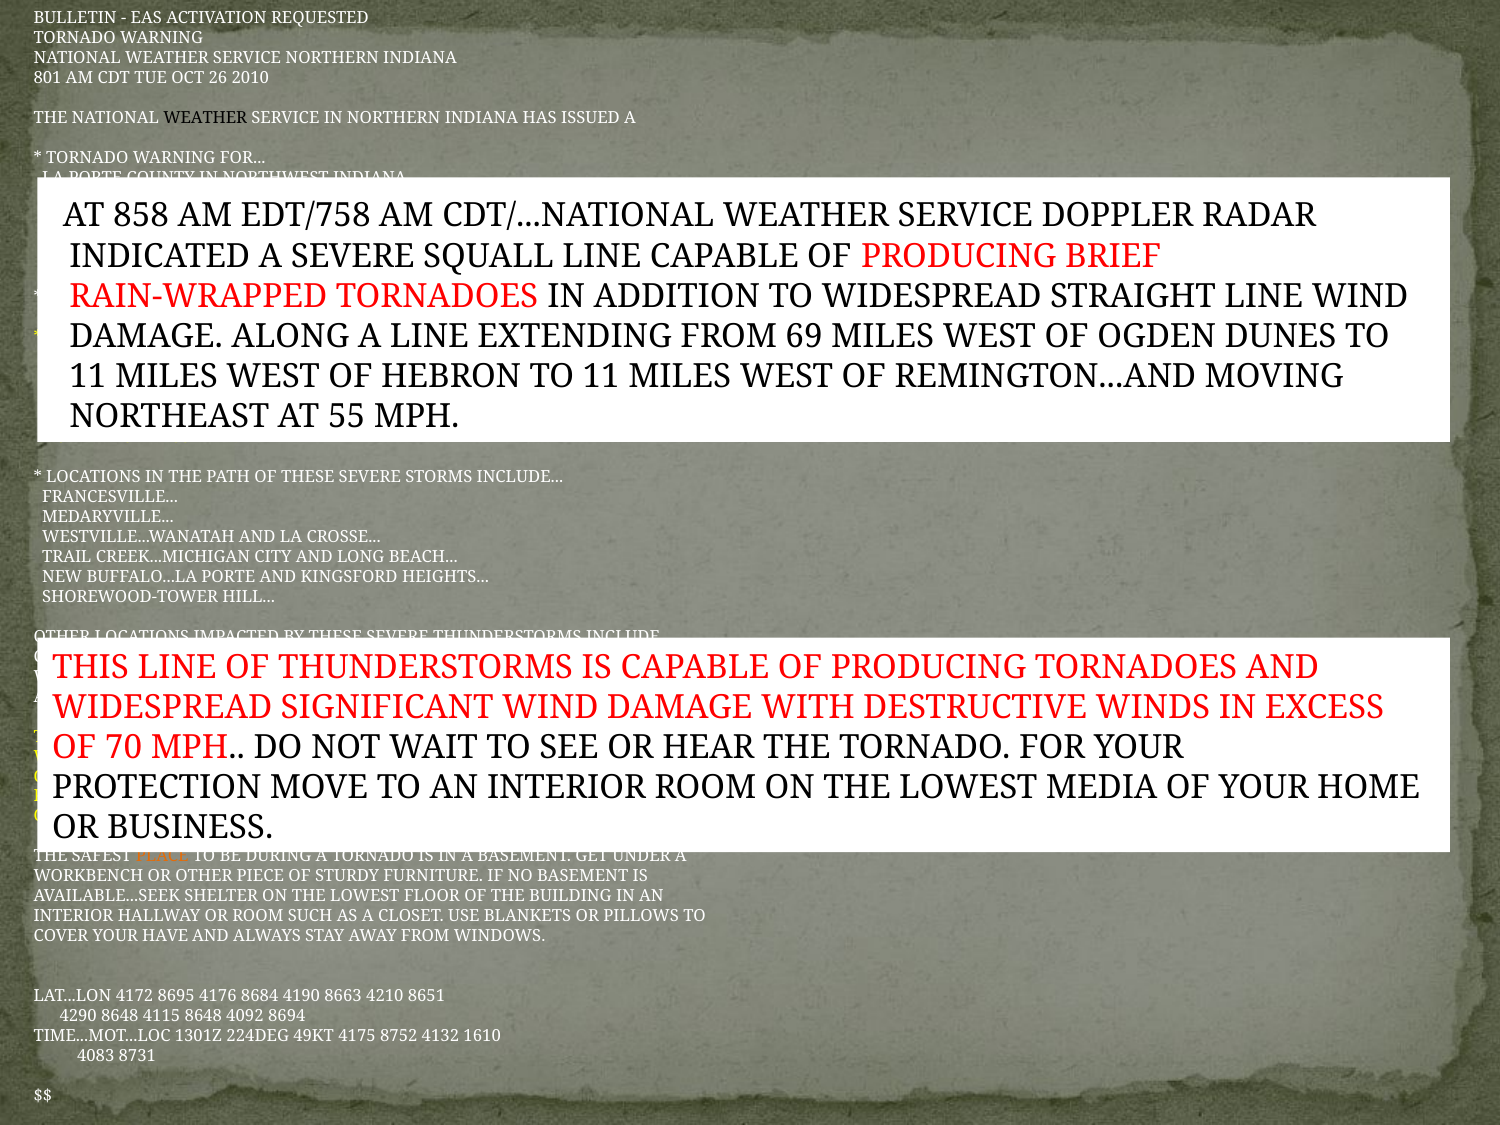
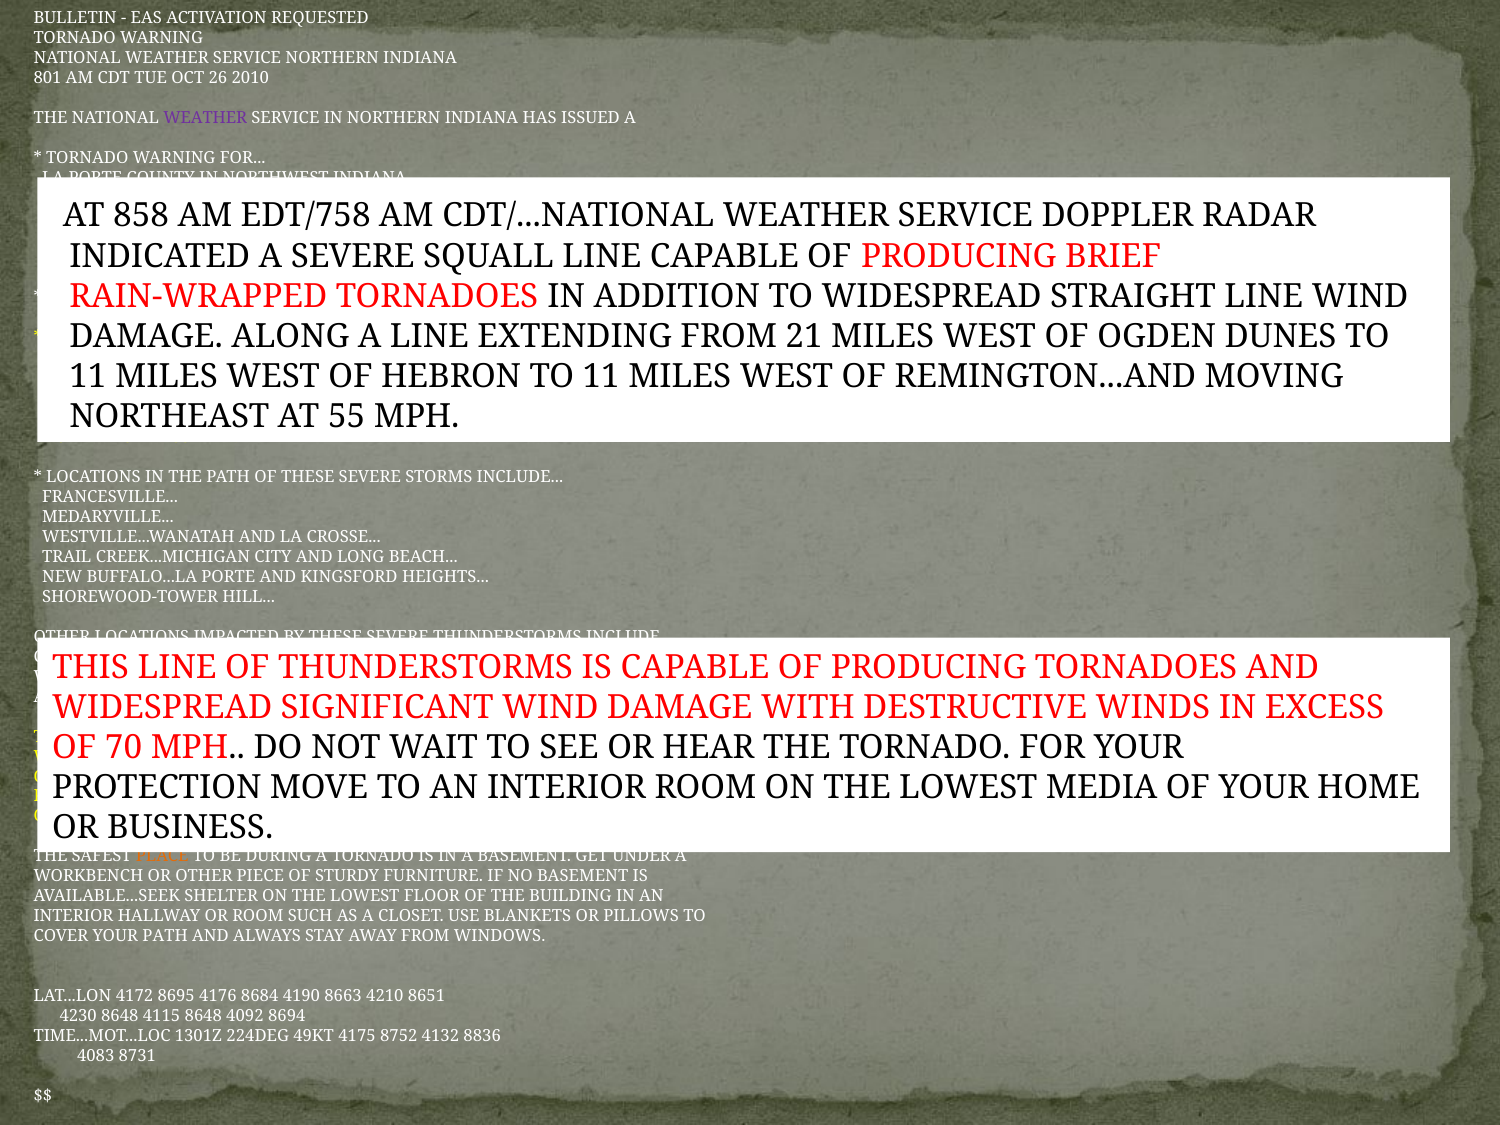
WEATHER colour: black -> purple (205, 118)
69: 69 -> 21 (804, 337)
YOUR HAVE: HAVE -> PATH (165, 936)
4290: 4290 -> 4230 (78, 1016)
1610: 1610 -> 8836 (482, 1036)
